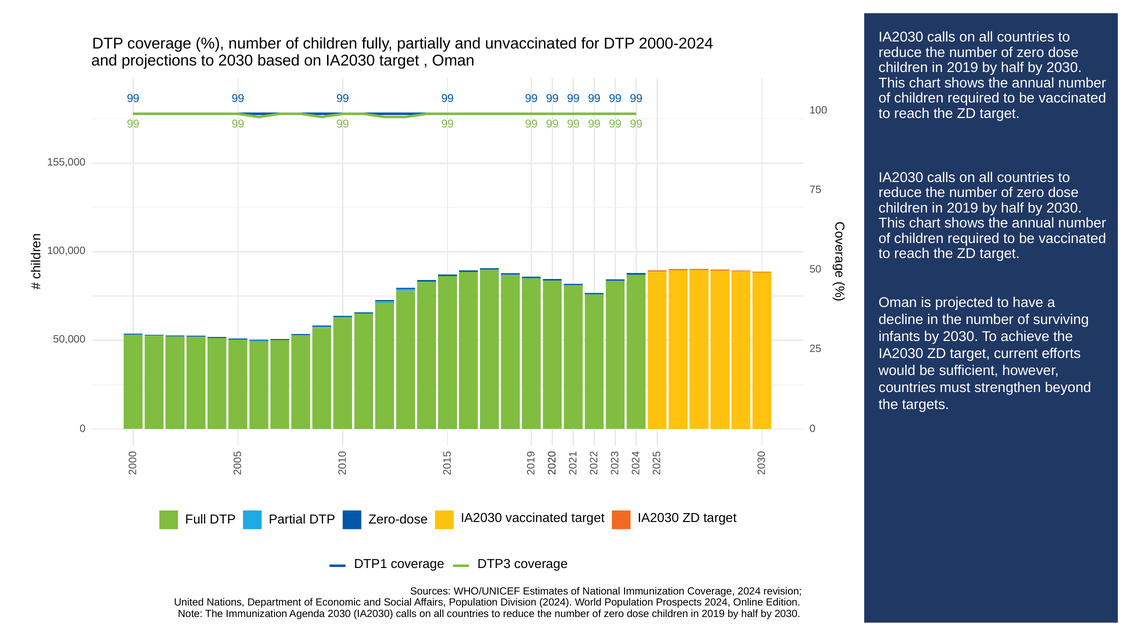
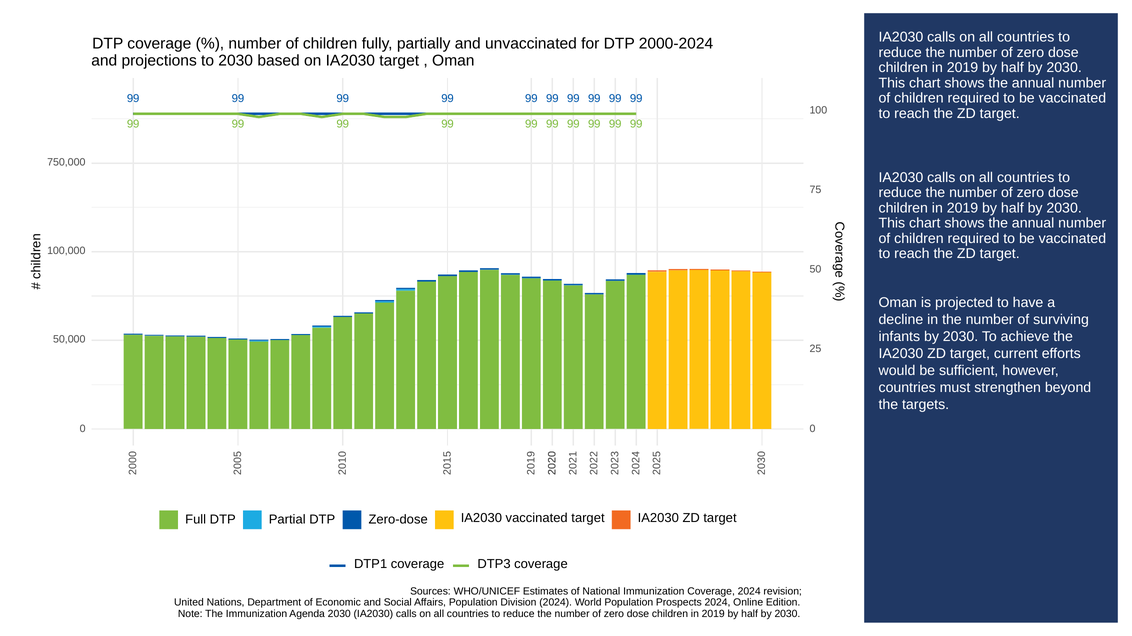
155,000: 155,000 -> 750,000 (66, 162)
